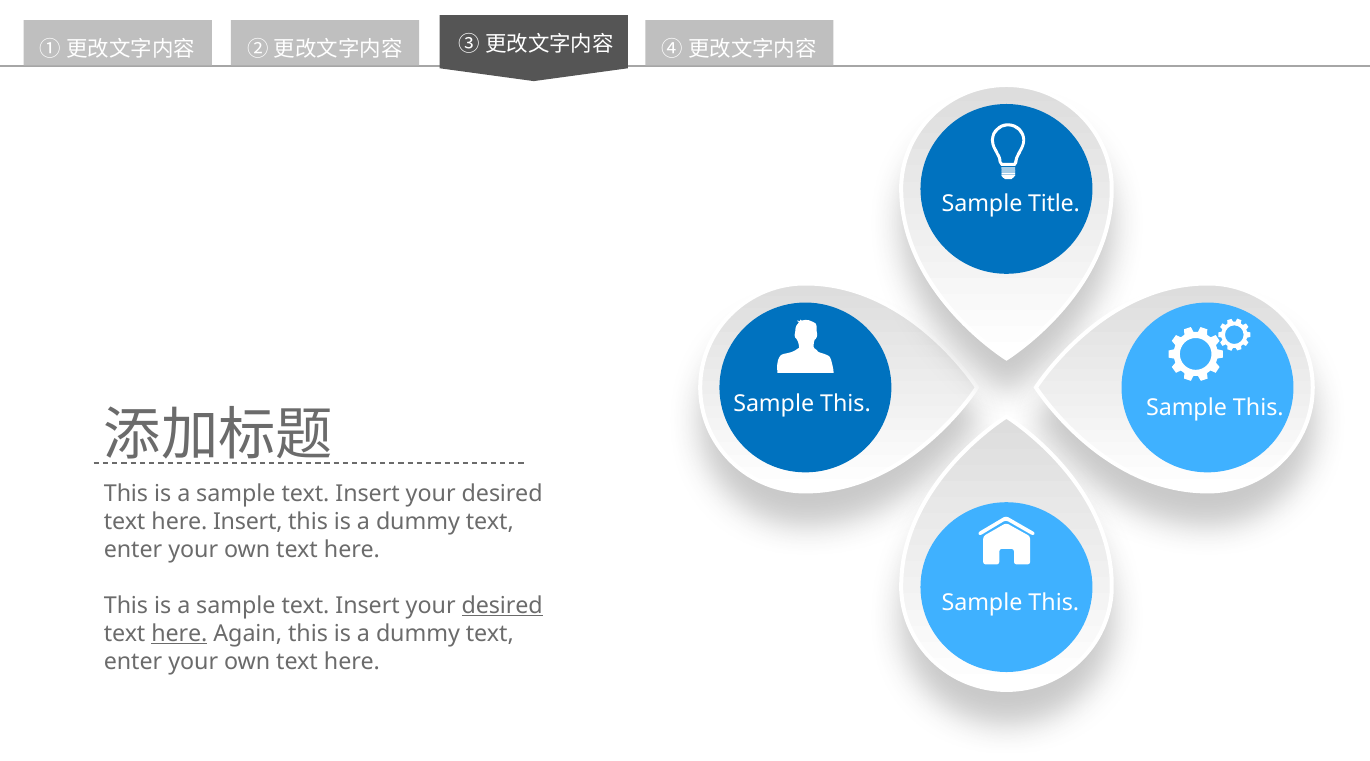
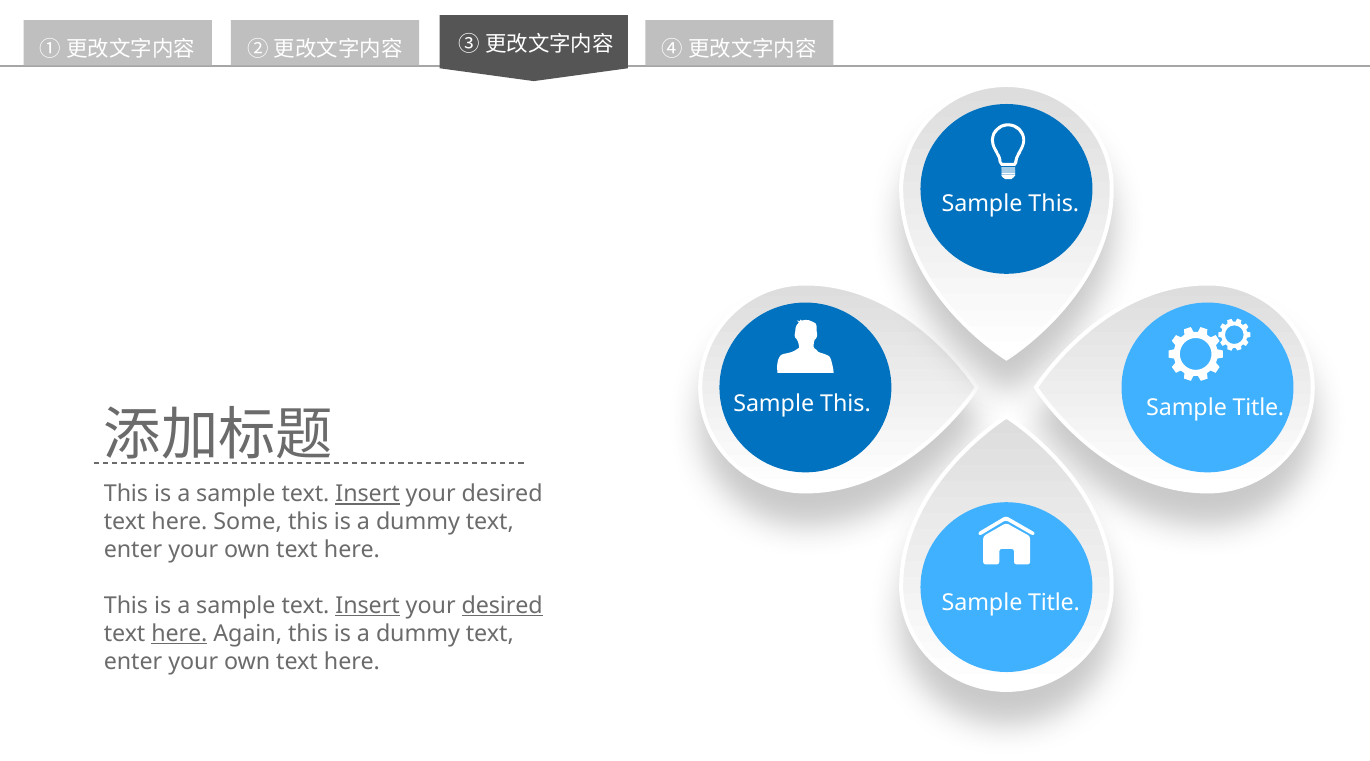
Title: Title -> This (1054, 204)
This: This -> Title (1258, 408)
Insert underline: none -> present (368, 494)
here Insert: Insert -> Some (248, 522)
This: This -> Title (1054, 603)
Insert underline: none -> present (368, 606)
